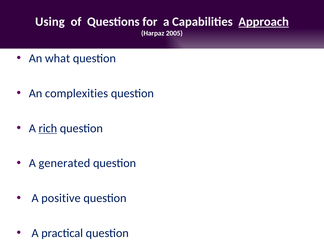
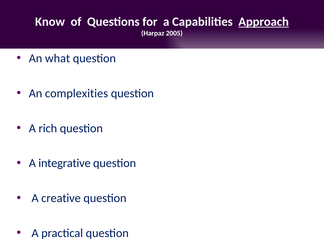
Using: Using -> Know (50, 22)
rich underline: present -> none (48, 128)
generated: generated -> integrative (65, 163)
positive: positive -> creative (61, 198)
